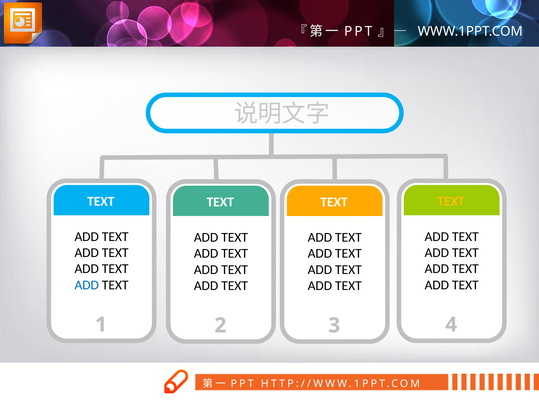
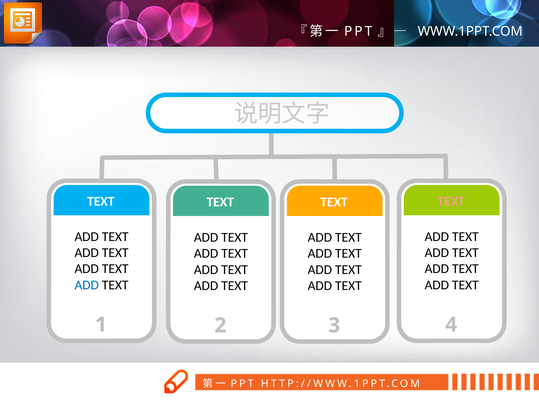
TEXT colour: yellow -> pink (451, 201)
